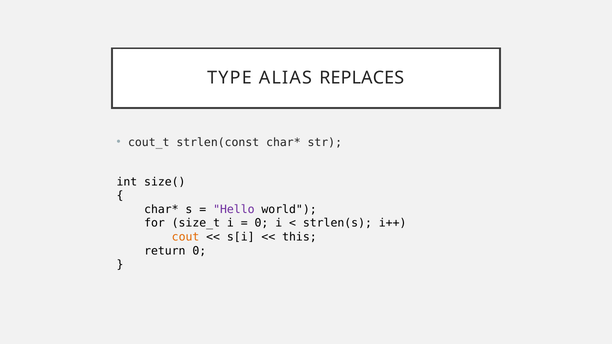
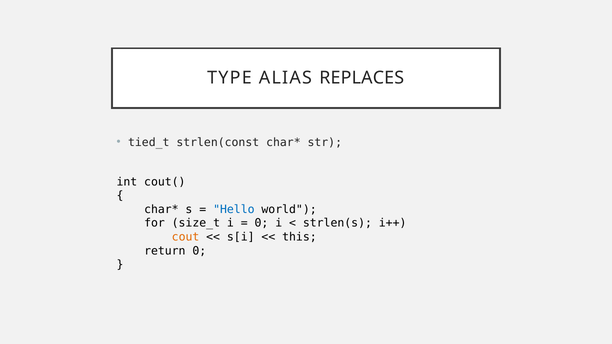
cout_t: cout_t -> tied_t (149, 142)
size(: size( -> cout( (165, 182)
Hello colour: purple -> blue (234, 210)
